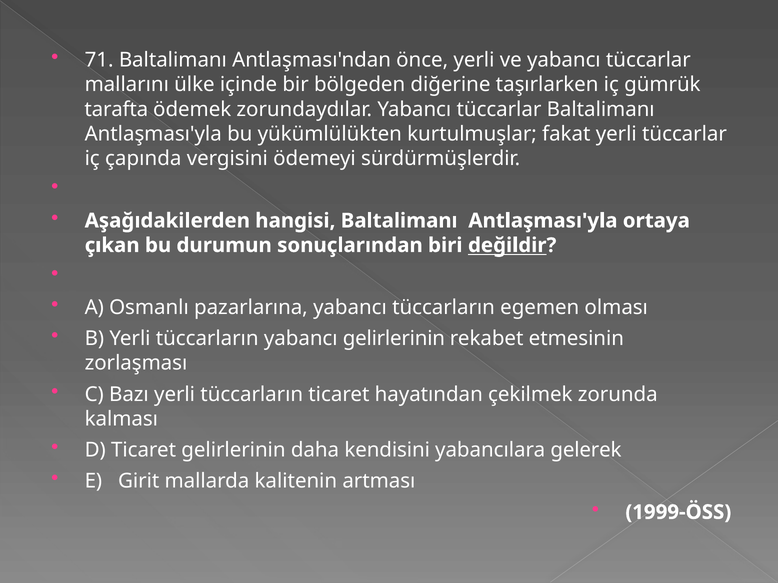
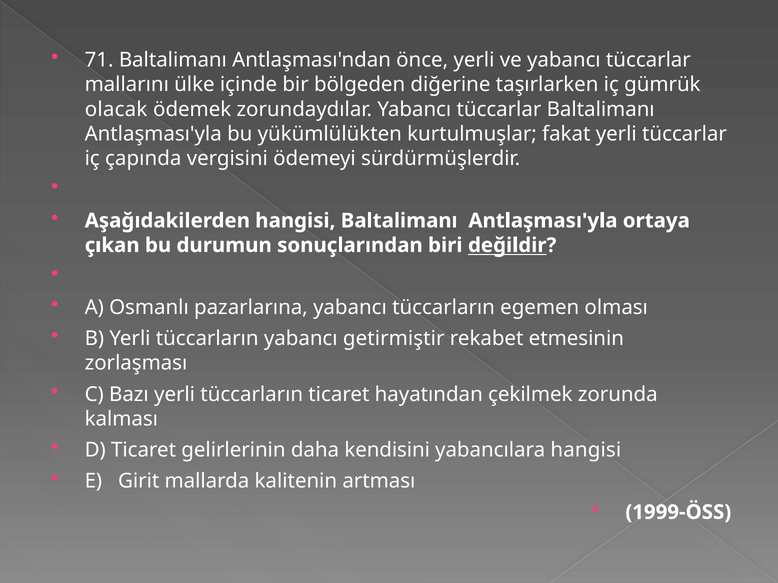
tarafta: tarafta -> olacak (116, 109)
yabancı gelirlerinin: gelirlerinin -> getirmiştir (394, 339)
yabancılara gelerek: gelerek -> hangisi (586, 450)
